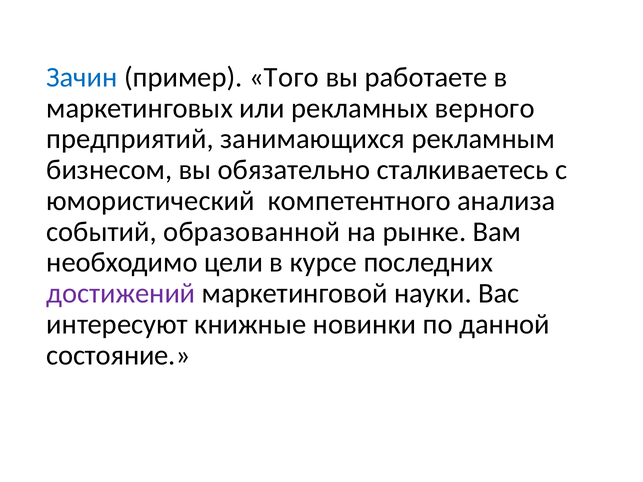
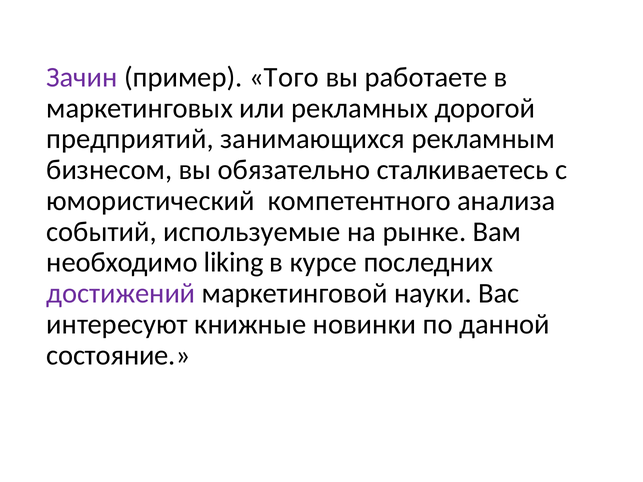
Зачин colour: blue -> purple (82, 77)
верного: верного -> дорогой (485, 108)
образованной: образованной -> используемые (252, 232)
цели: цели -> liking (234, 263)
